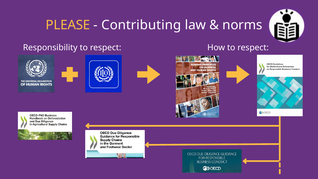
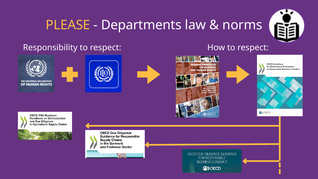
Contributing: Contributing -> Departments (141, 25)
